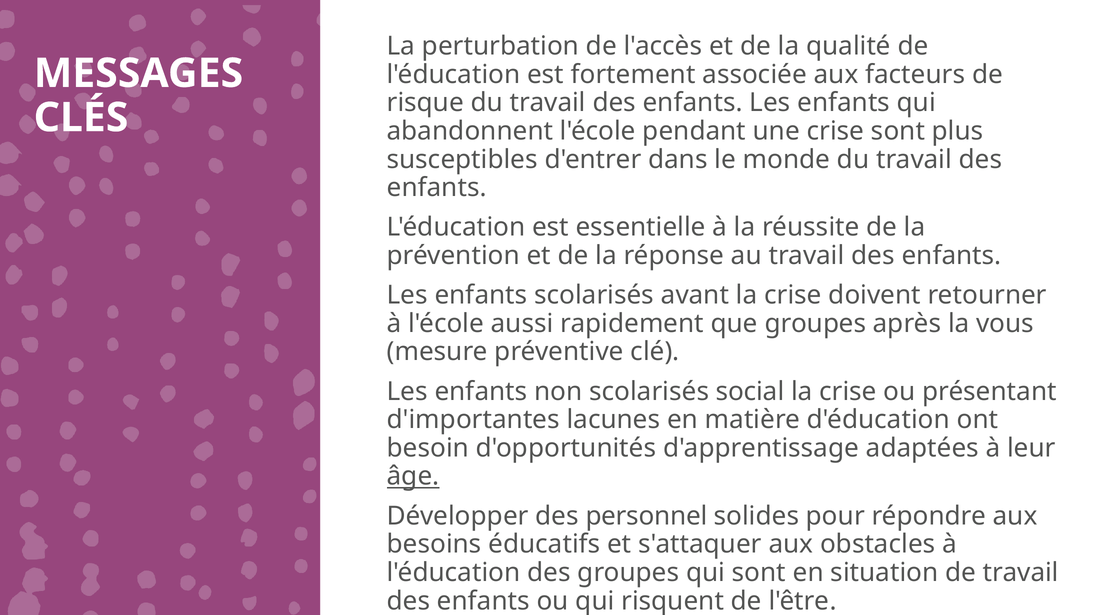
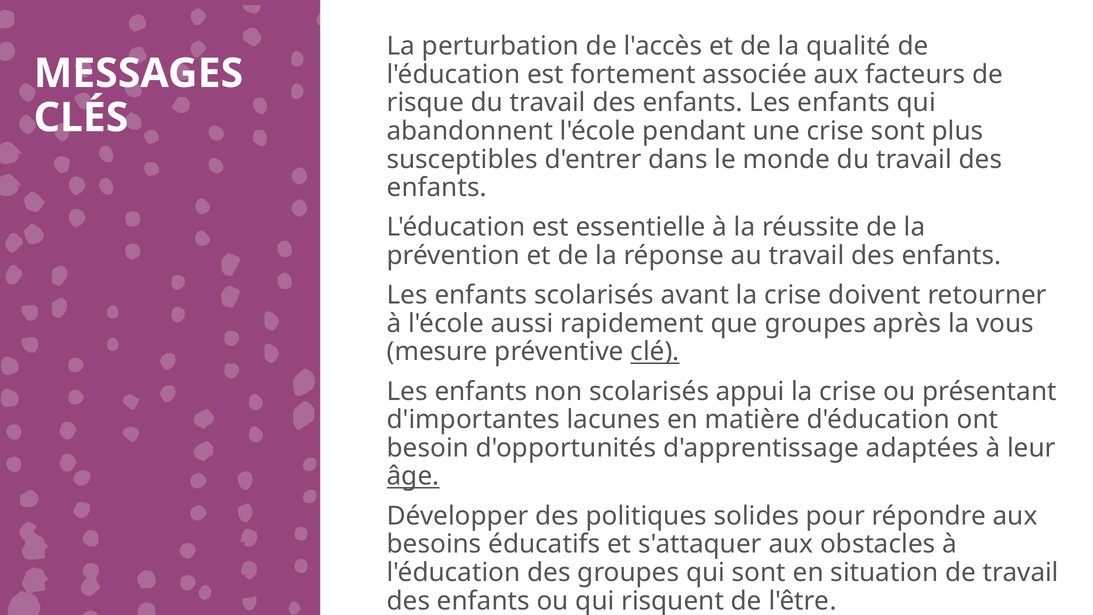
clé underline: none -> present (655, 352)
social: social -> appui (750, 391)
personnel: personnel -> politiques (646, 516)
